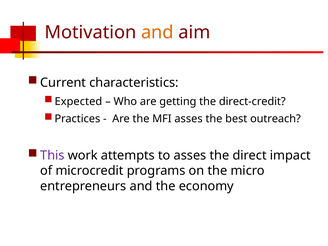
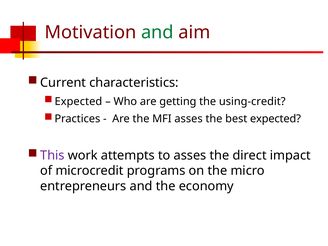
and colour: orange -> green (157, 32)
direct-credit: direct-credit -> using-credit (252, 101)
best outreach: outreach -> expected (275, 119)
